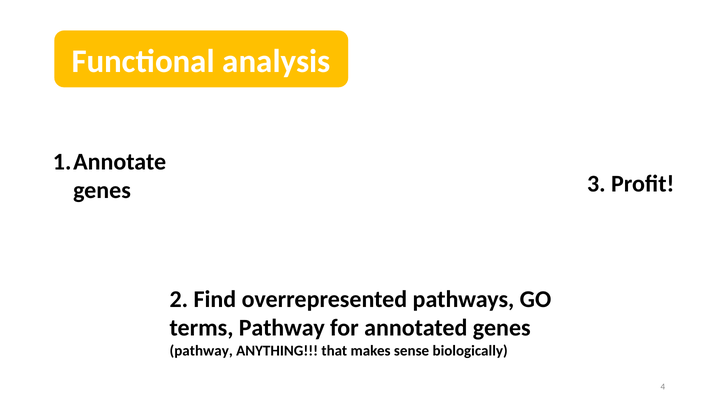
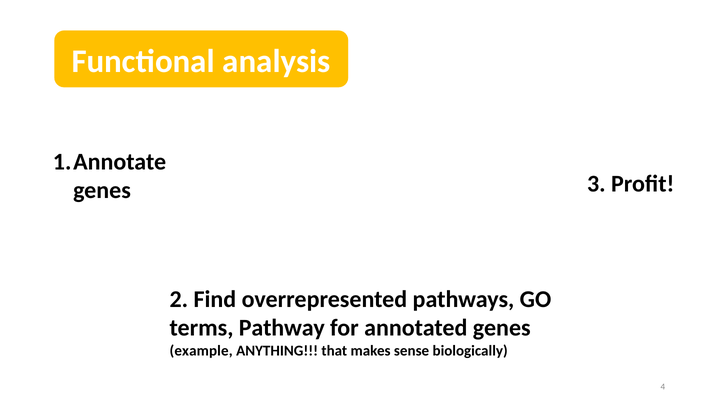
pathway: pathway -> example (201, 351)
